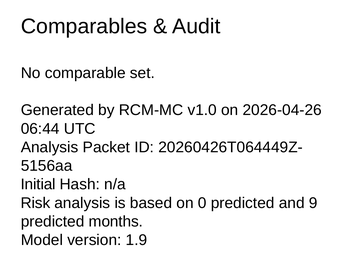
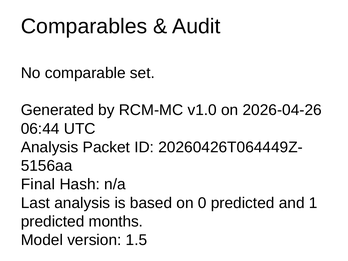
Initial: Initial -> Final (38, 184)
Risk: Risk -> Last (35, 203)
9: 9 -> 1 (313, 203)
1.9: 1.9 -> 1.5 (136, 240)
